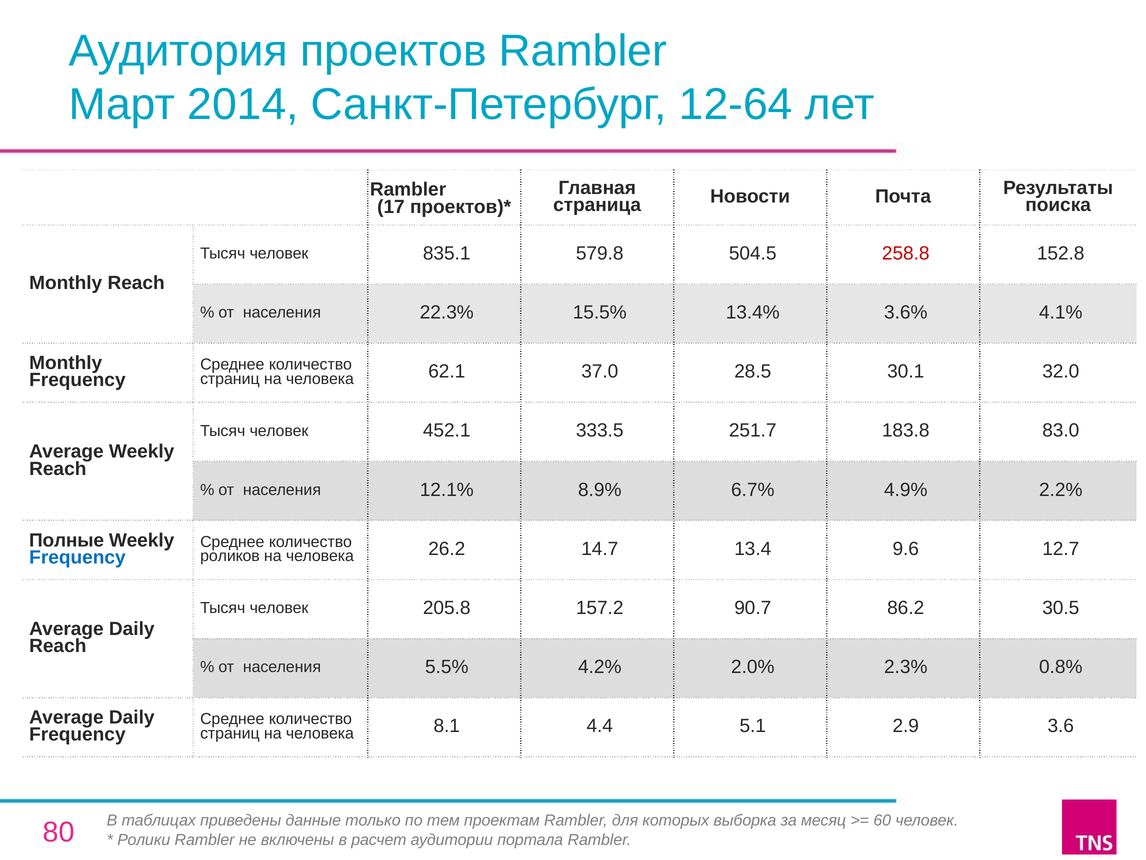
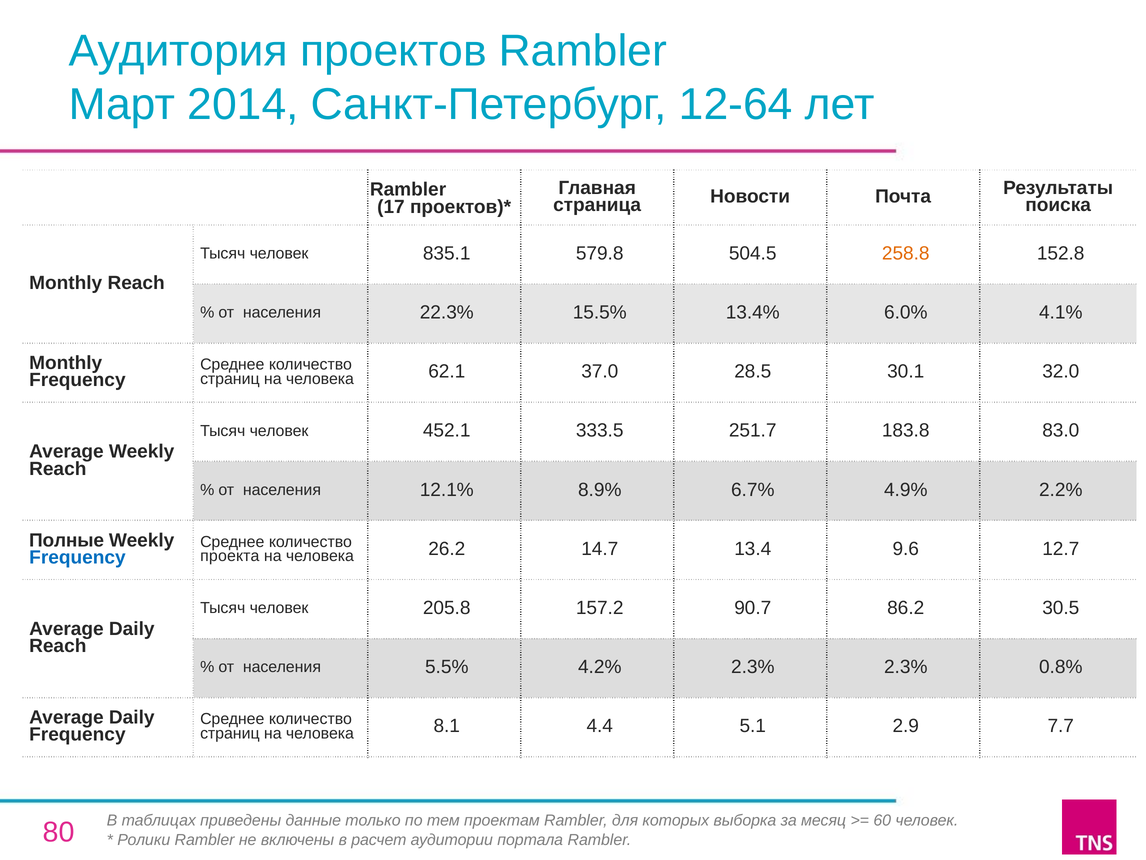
258.8 colour: red -> orange (906, 253)
3.6%: 3.6% -> 6.0% (906, 312)
роликов: роликов -> проекта (230, 556)
4.2% 2.0%: 2.0% -> 2.3% (753, 667)
3.6: 3.6 -> 7.7 (1061, 726)
